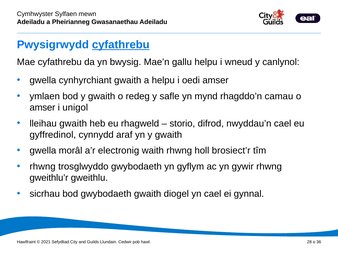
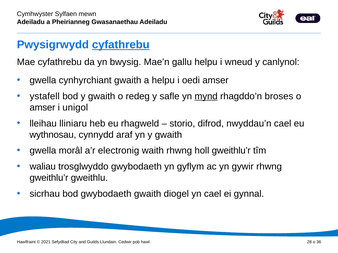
ymlaen: ymlaen -> ystafell (45, 96)
mynd underline: none -> present (206, 96)
camau: camau -> broses (279, 96)
lleihau gwaith: gwaith -> lliniaru (73, 124)
gyffredinol: gyffredinol -> wythnosau (53, 135)
holl brosiect’r: brosiect’r -> gweithlu’r (231, 151)
rhwng: rhwng -> waliau (43, 167)
